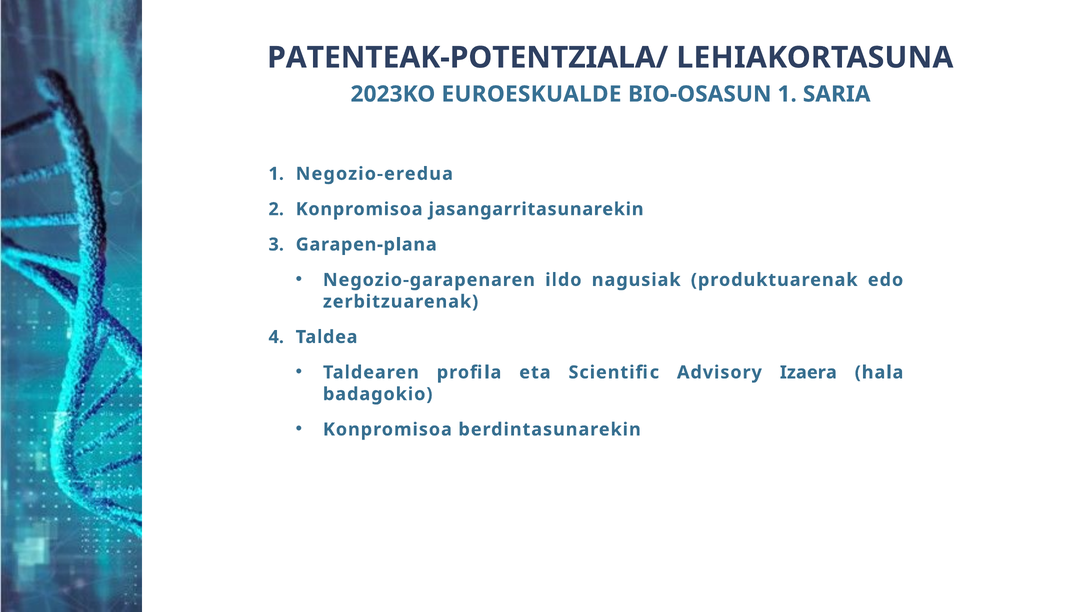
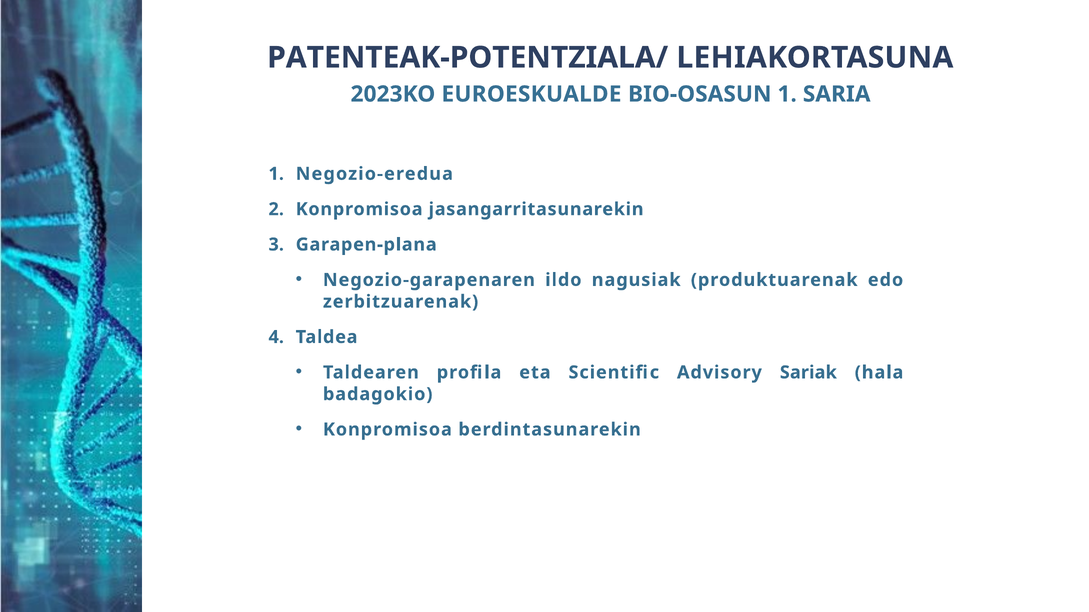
Izaera: Izaera -> Sariak (808, 373)
